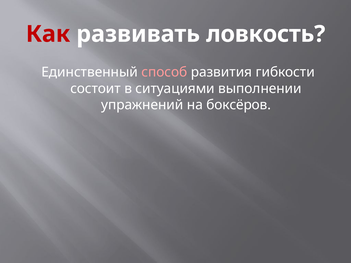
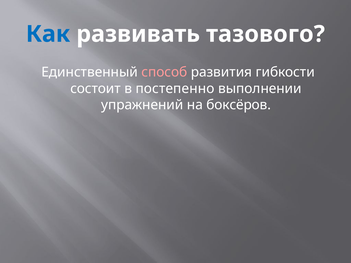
Как colour: red -> blue (48, 34)
ловкость: ловкость -> тазового (266, 34)
ситуациями: ситуациями -> постепенно (175, 89)
